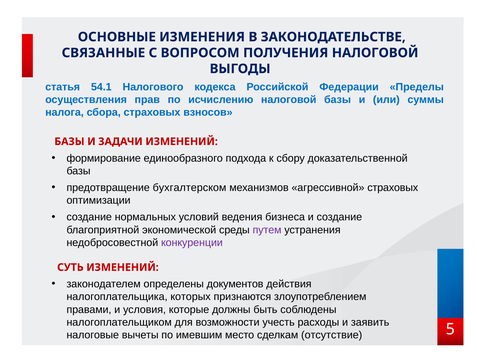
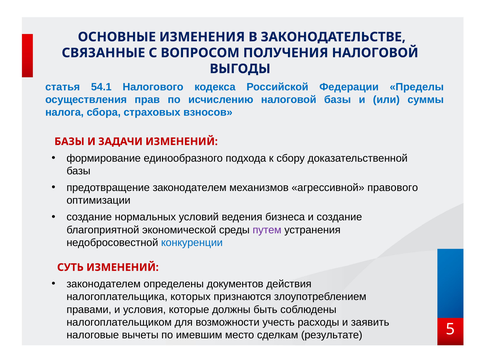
предотвращение бухгалтерском: бухгалтерском -> законодателем (190, 188)
агрессивной страховых: страховых -> правового (393, 188)
конкуренции colour: purple -> blue (192, 242)
отсутствие: отсутствие -> результате (332, 335)
